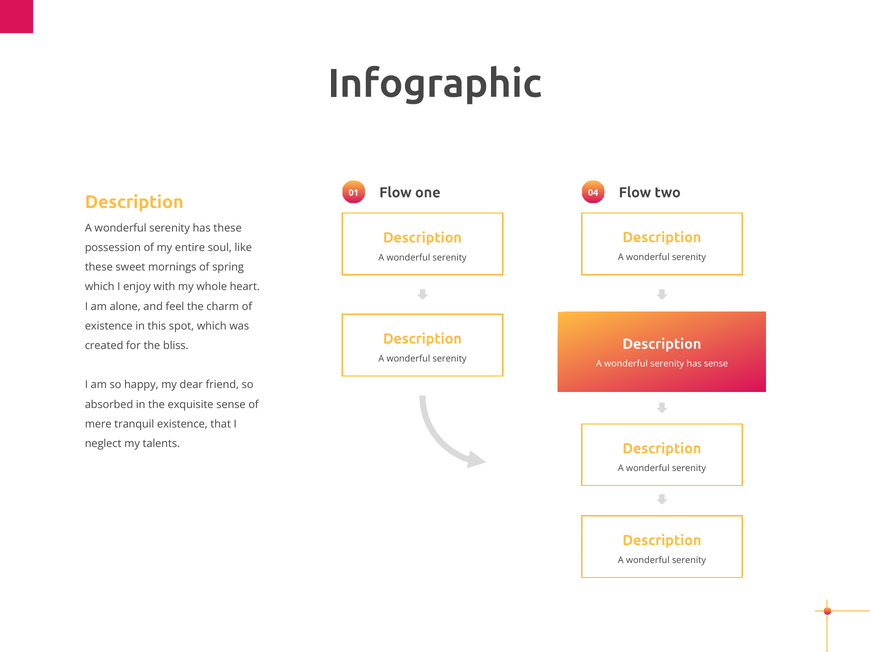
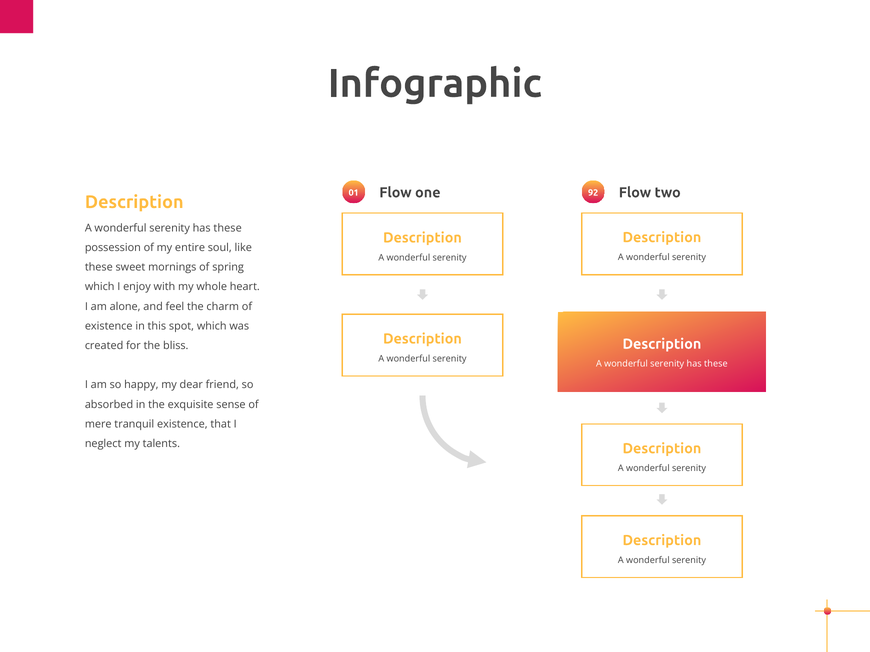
04: 04 -> 92 (593, 193)
sense: sense -> these (716, 364)
